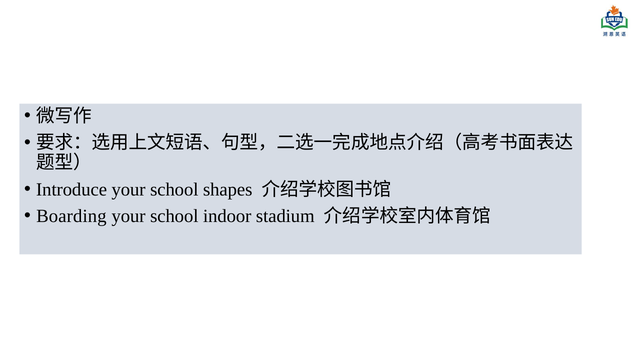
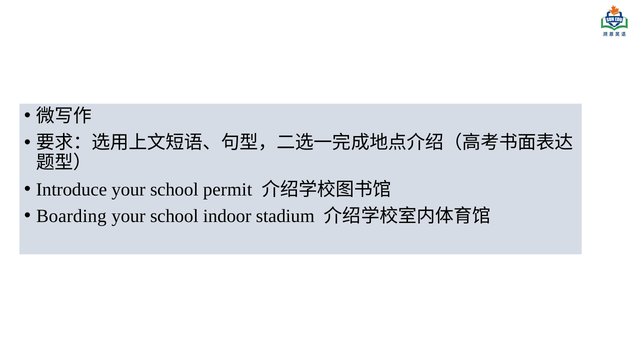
shapes: shapes -> permit (228, 189)
